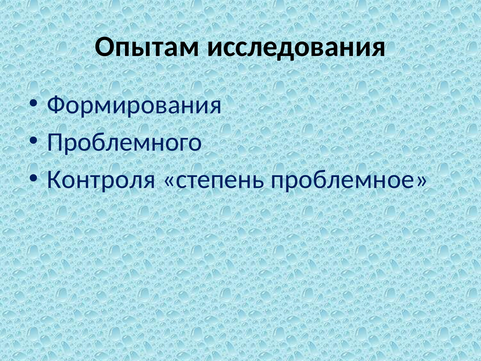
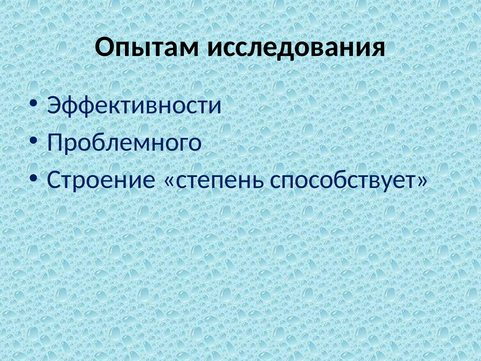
Формирования: Формирования -> Эффективности (135, 104)
Контроля: Контроля -> Строение (101, 179)
проблемное: проблемное -> способствует (350, 179)
